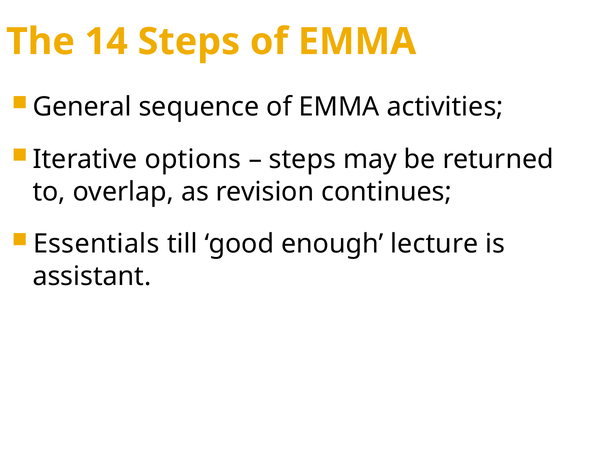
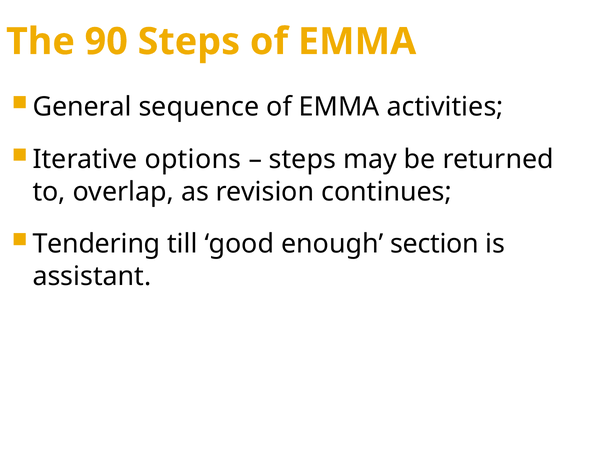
14: 14 -> 90 (106, 42)
Essentials: Essentials -> Tendering (97, 244)
lecture: lecture -> section (434, 244)
